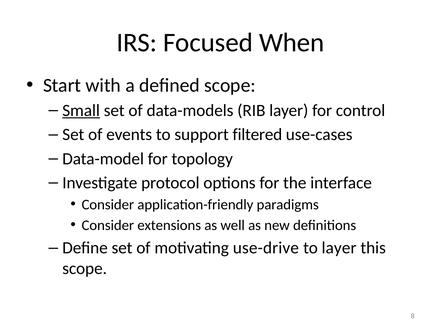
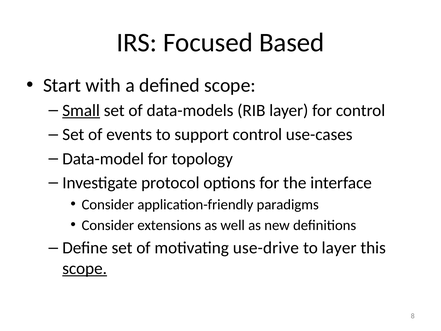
When: When -> Based (292, 43)
support filtered: filtered -> control (257, 135)
scope underline: none -> present (85, 268)
